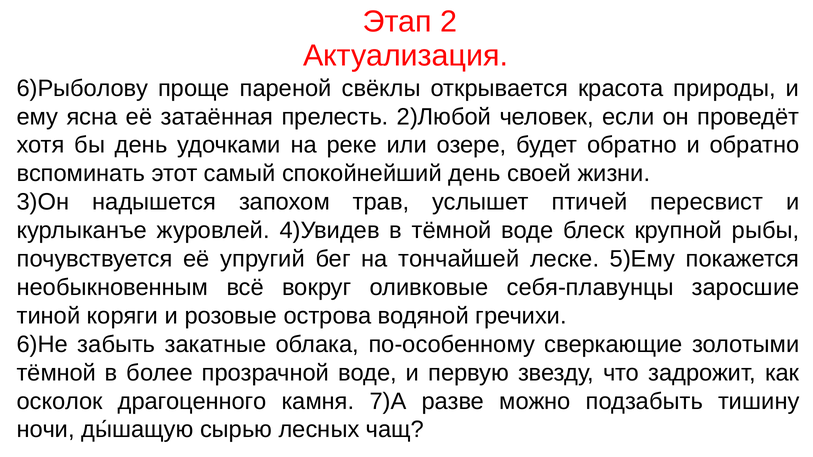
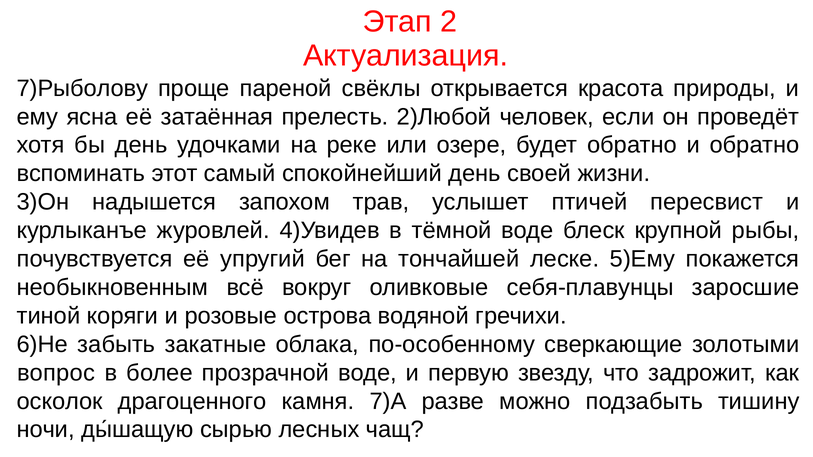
6)Рыболову: 6)Рыболову -> 7)Рыболову (82, 88)
тёмной: тёмной -> вопрос (56, 373)
